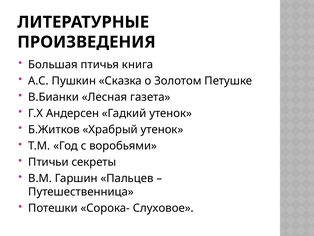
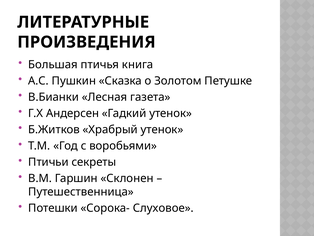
Пальцев: Пальцев -> Склонен (127, 178)
